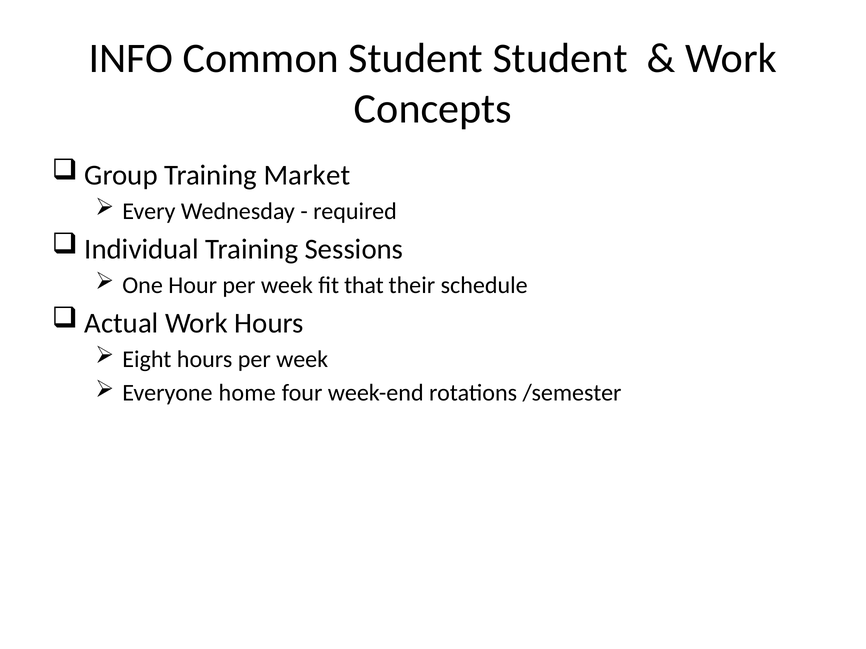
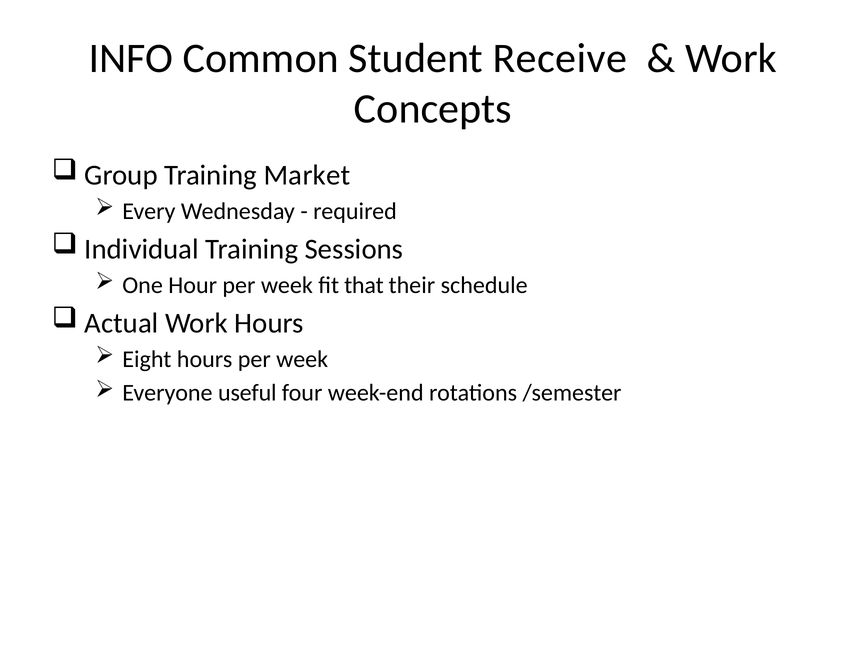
Student Student: Student -> Receive (560, 59)
home: home -> useful (247, 393)
